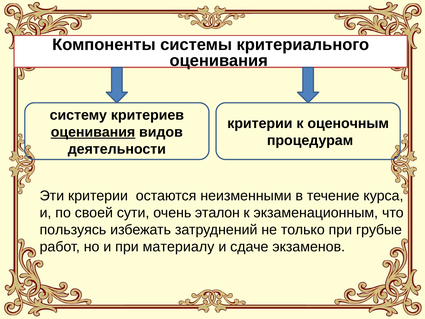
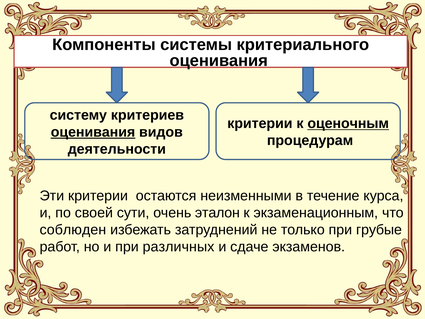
оценочным underline: none -> present (348, 124)
пользуясь: пользуясь -> соблюден (73, 230)
материалу: материалу -> различных (178, 247)
